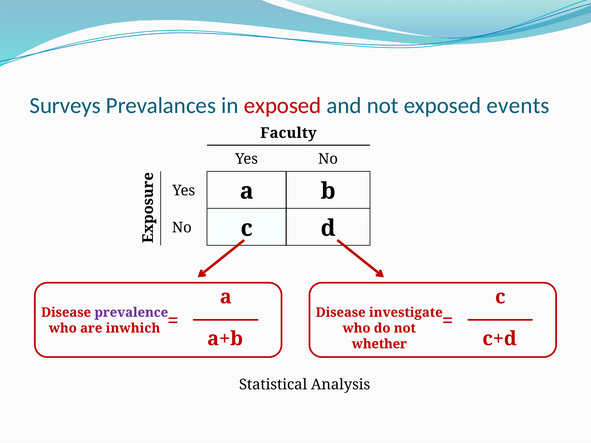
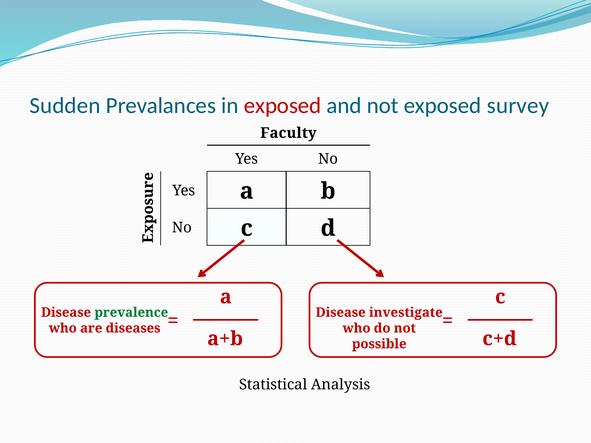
Surveys: Surveys -> Sudden (65, 106)
events: events -> survey (518, 106)
prevalence colour: purple -> green (131, 313)
inwhich: inwhich -> diseases (133, 328)
whether: whether -> possible (379, 344)
